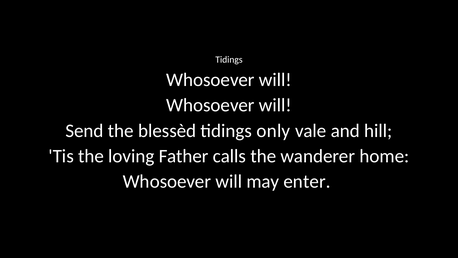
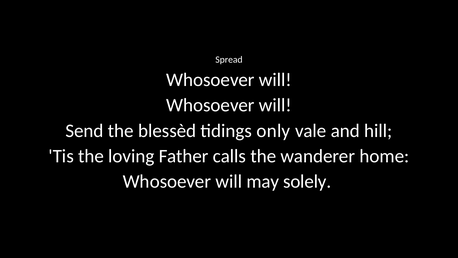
Tidings: Tidings -> Spread (229, 60)
enter: enter -> solely (307, 181)
